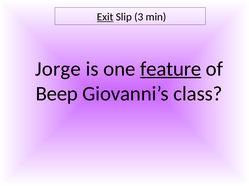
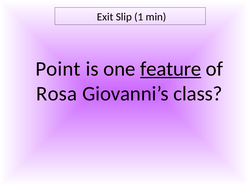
Exit underline: present -> none (105, 17)
3: 3 -> 1 (139, 17)
Jorge: Jorge -> Point (58, 69)
Beep: Beep -> Rosa (57, 94)
